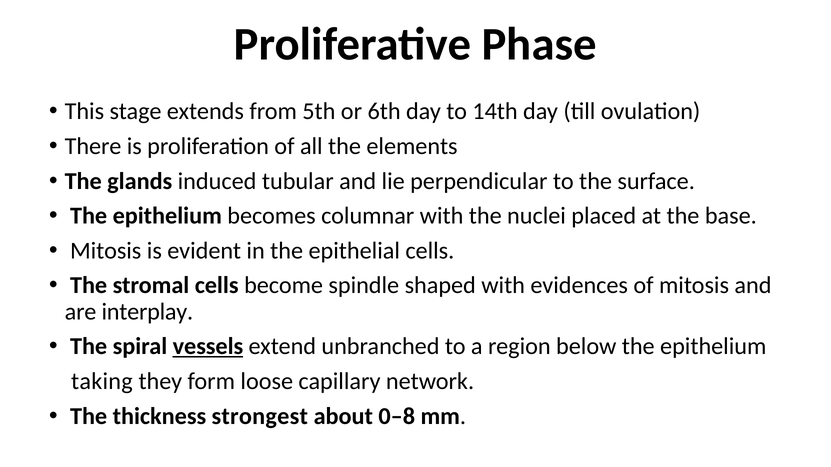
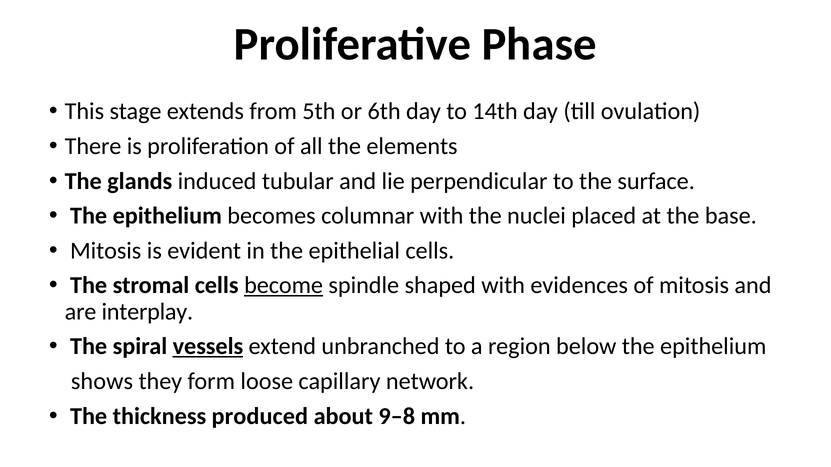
become underline: none -> present (284, 286)
taking: taking -> shows (102, 382)
strongest: strongest -> produced (260, 416)
0–8: 0–8 -> 9–8 (397, 416)
